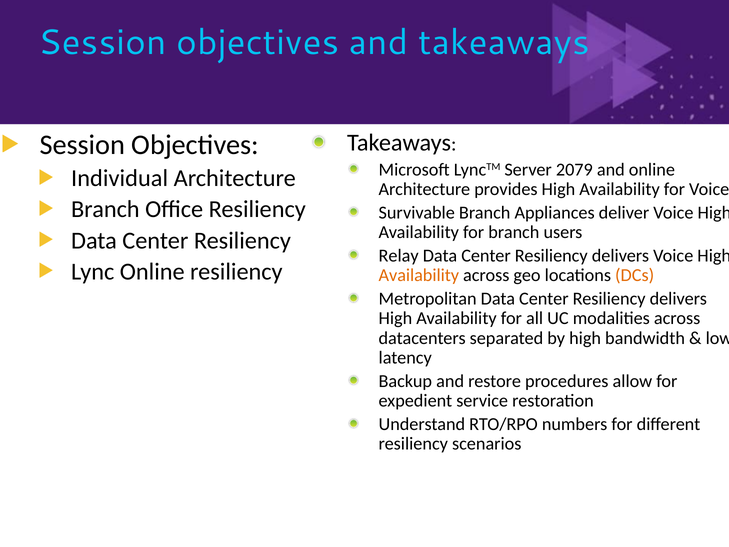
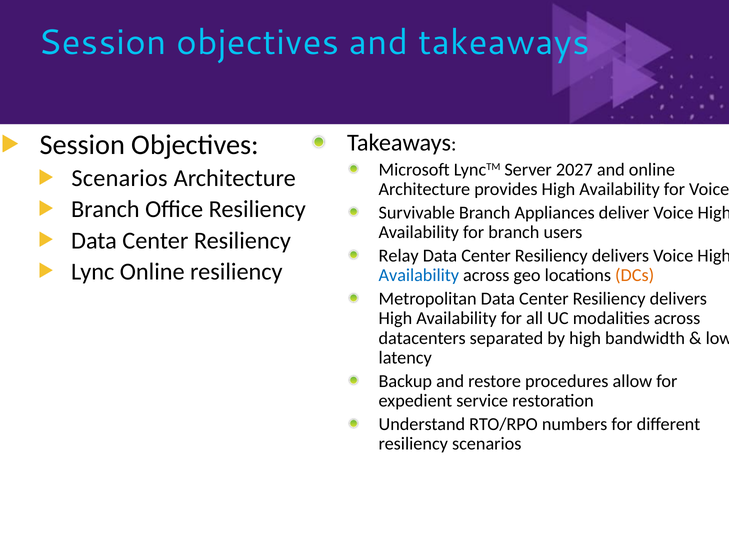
2079: 2079 -> 2027 (574, 169)
Individual: Individual -> Scenarios (120, 178)
Availability colour: orange -> blue (419, 275)
